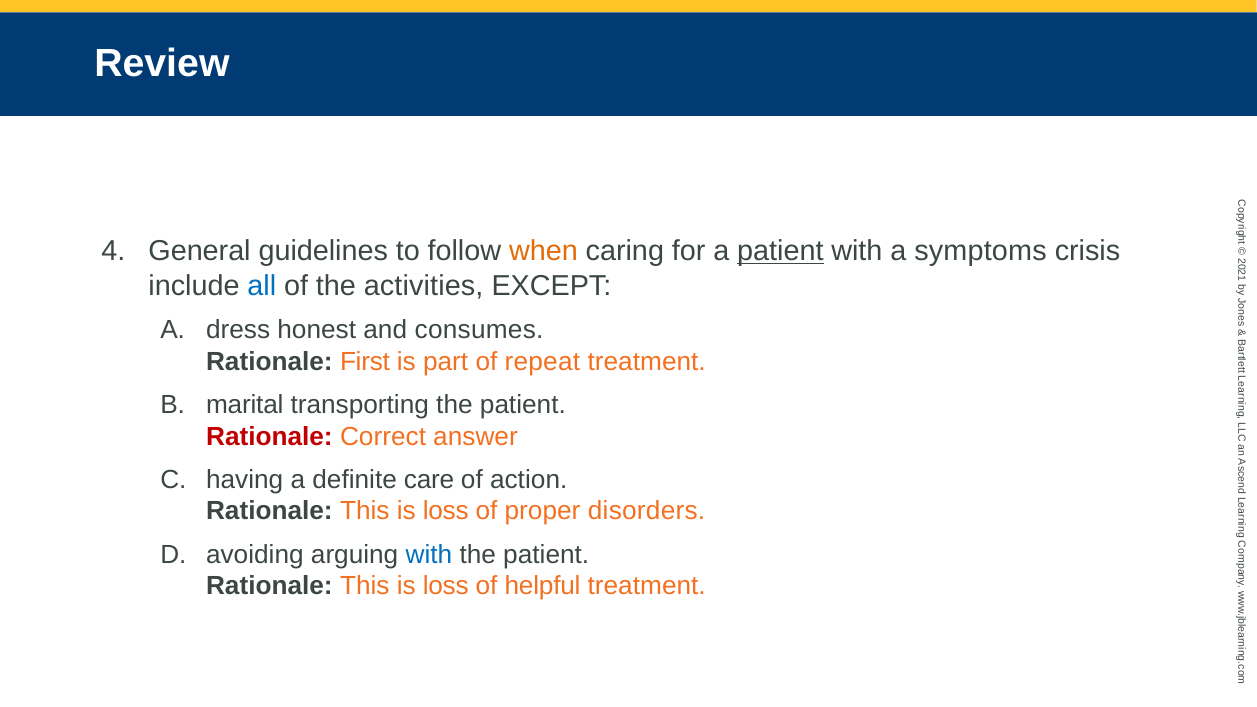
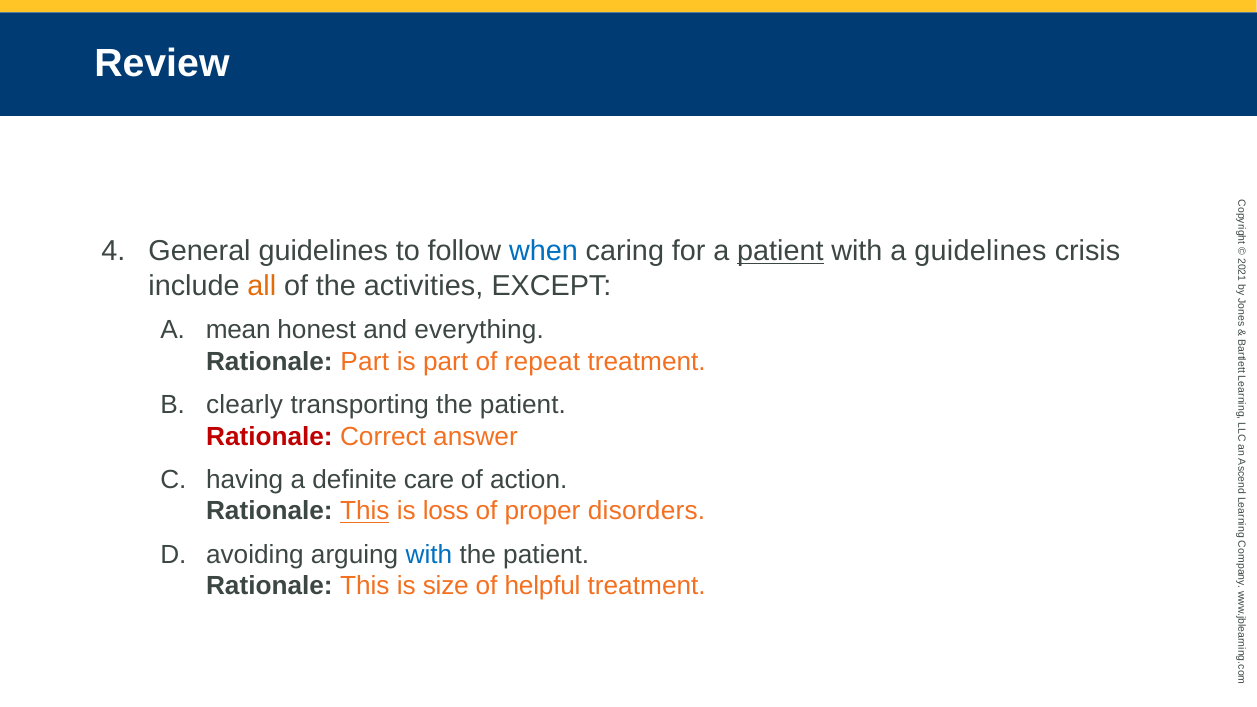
when colour: orange -> blue (543, 251)
a symptoms: symptoms -> guidelines (980, 251)
all colour: blue -> orange (262, 286)
dress: dress -> mean (238, 330)
consumes: consumes -> everything (479, 330)
Rationale First: First -> Part (365, 362)
marital: marital -> clearly (245, 405)
This underline: none -> present (365, 511)
loss: loss -> size (446, 586)
